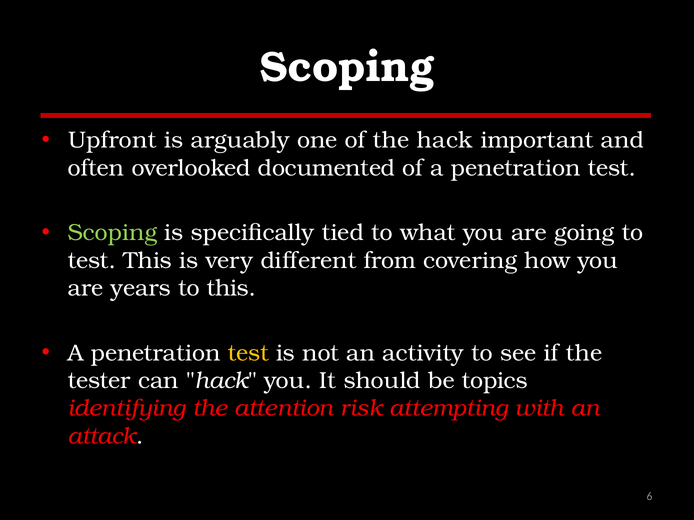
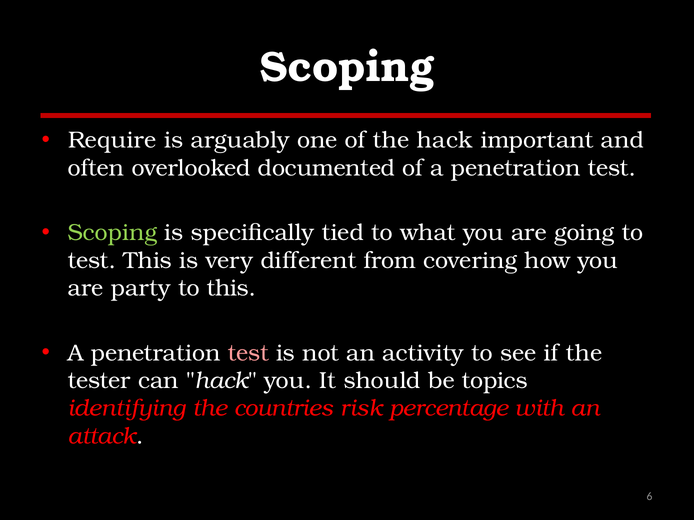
Upfront: Upfront -> Require (112, 140)
years: years -> party (141, 288)
test colour: yellow -> pink (248, 353)
attention: attention -> countries (284, 409)
attempting: attempting -> percentage (449, 409)
